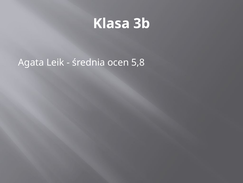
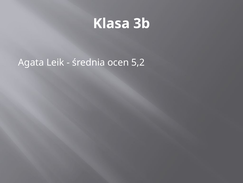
5,8: 5,8 -> 5,2 (138, 62)
